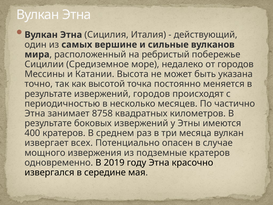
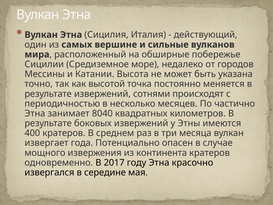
ребристый: ребристый -> обширные (166, 54)
извержений городов: городов -> сотнями (152, 94)
8758: 8758 -> 8040 (102, 113)
всех: всех -> года (82, 143)
подземные: подземные -> континента (162, 153)
2019: 2019 -> 2017 (114, 162)
